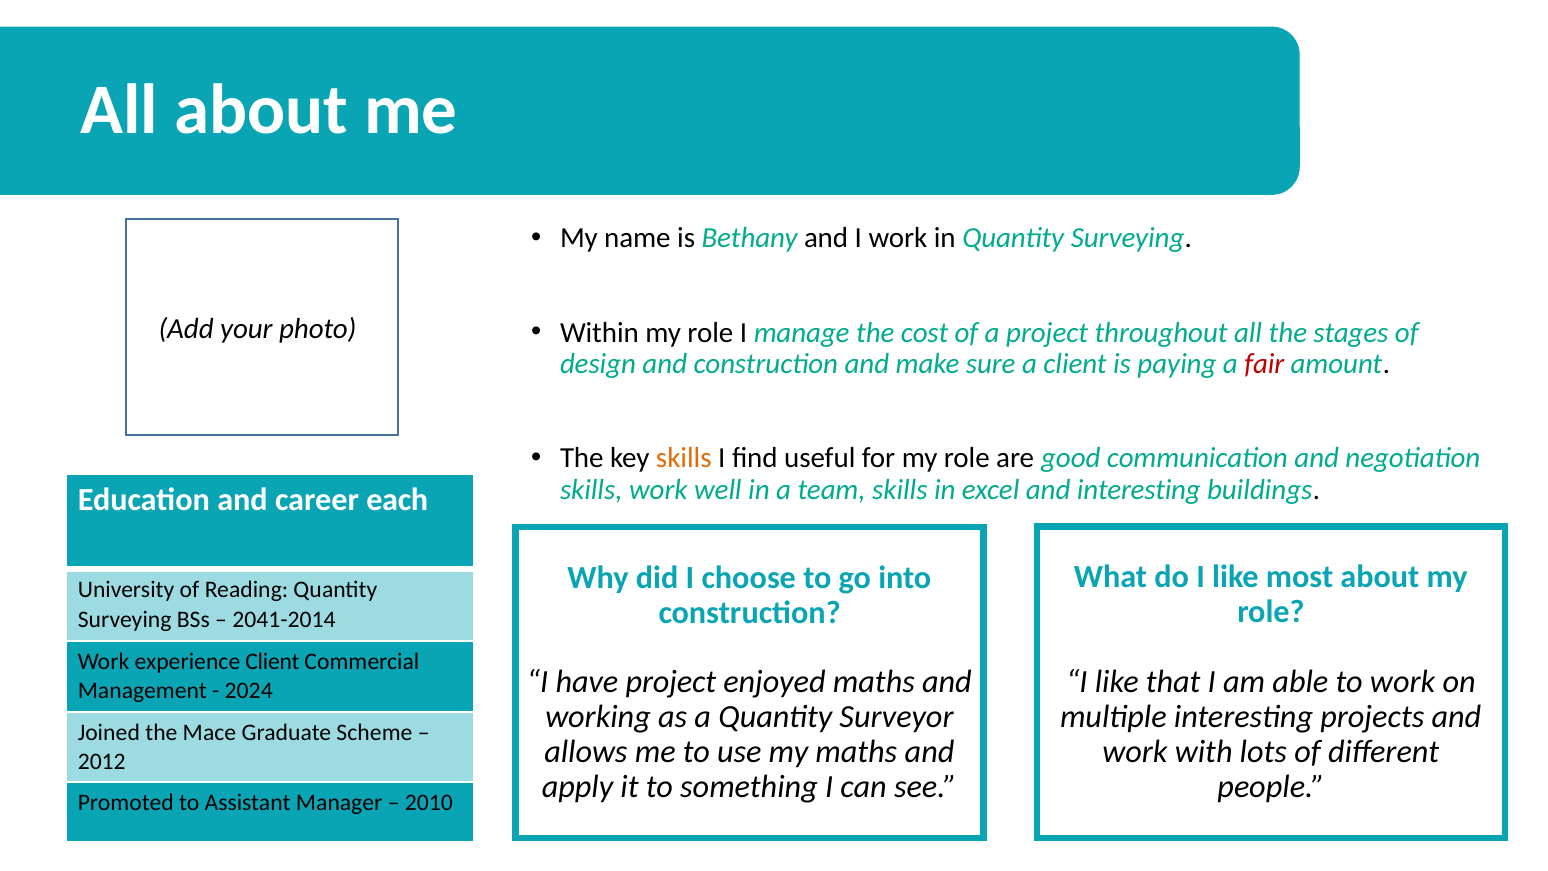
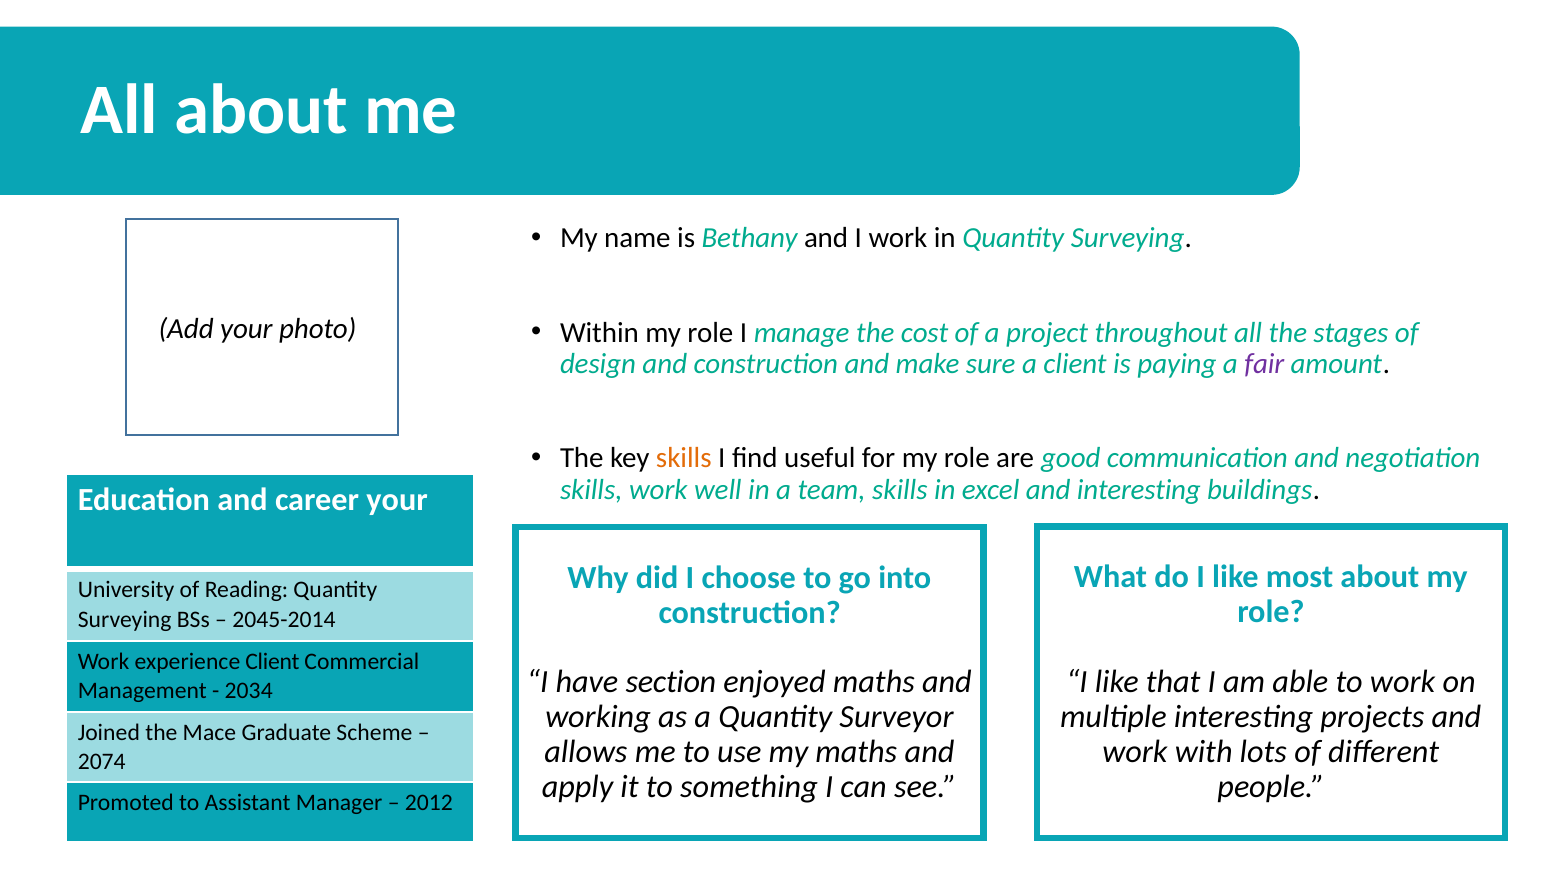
fair colour: red -> purple (1264, 364)
career each: each -> your (397, 500)
2041-2014: 2041-2014 -> 2045-2014 (284, 619)
have project: project -> section (671, 682)
2024: 2024 -> 2034 (249, 691)
2012: 2012 -> 2074 (102, 762)
2010: 2010 -> 2012 (429, 803)
